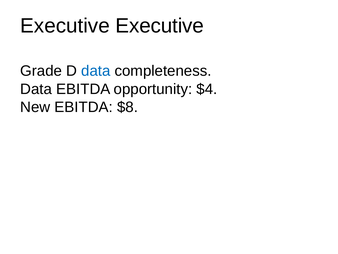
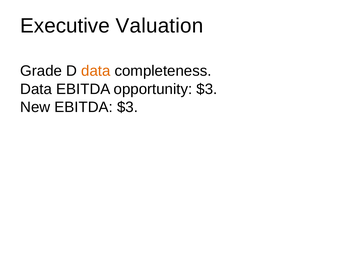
Executive Executive: Executive -> Valuation (160, 26)
data colour: blue -> orange (96, 71)
opportunity $4: $4 -> $3 (207, 89)
EBITDA $8: $8 -> $3 (128, 107)
